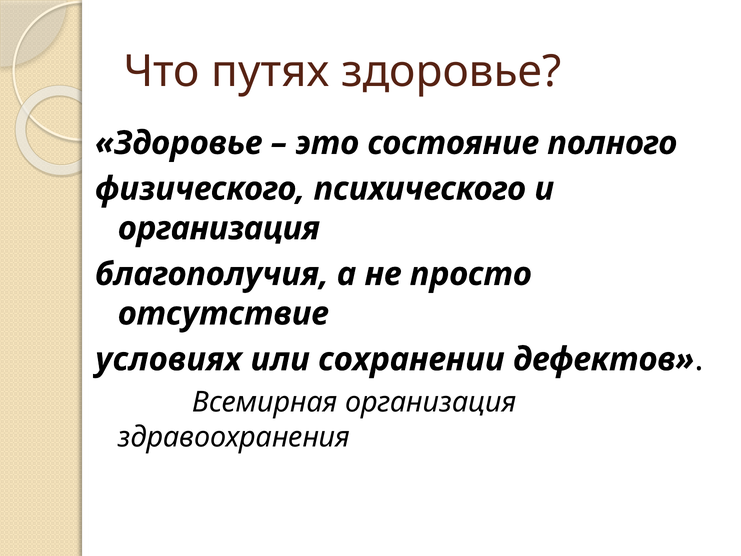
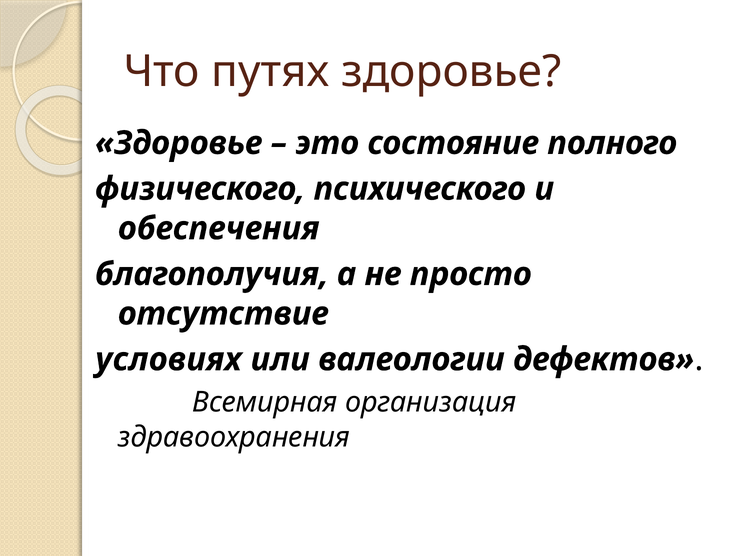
организация: организация -> обеспечения (219, 228)
сохранении: сохранении -> валеологии (412, 359)
